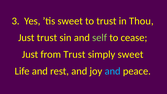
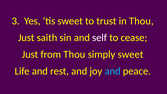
Just trust: trust -> saith (47, 38)
self colour: light green -> white (100, 38)
from Trust: Trust -> Thou (74, 54)
